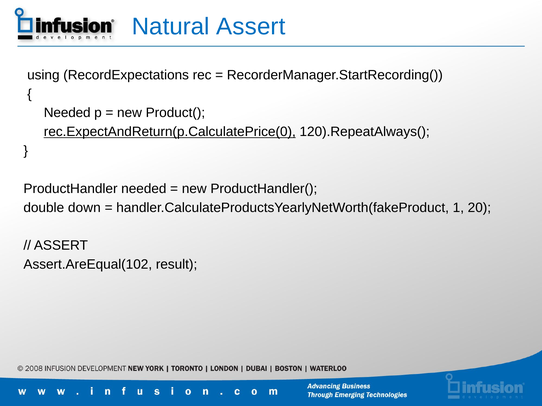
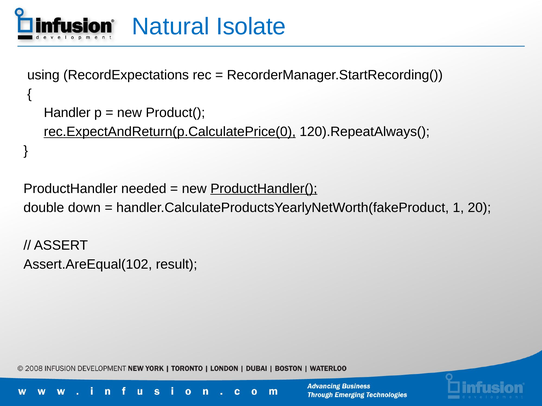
Natural Assert: Assert -> Isolate (251, 27)
Needed: Needed -> Handler (67, 113)
ProductHandler( underline: none -> present (264, 189)
